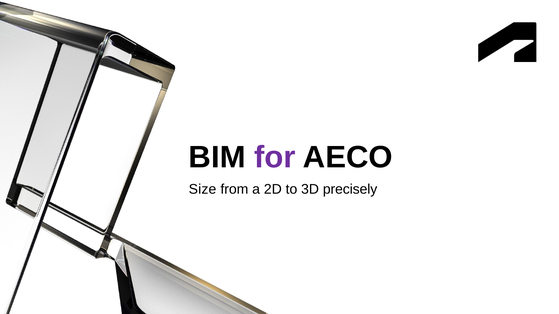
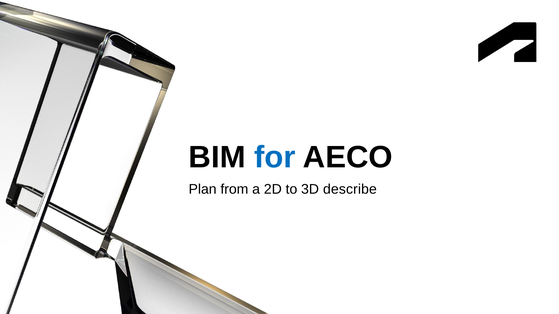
for colour: purple -> blue (275, 158)
Size: Size -> Plan (203, 190)
precisely: precisely -> describe (350, 190)
